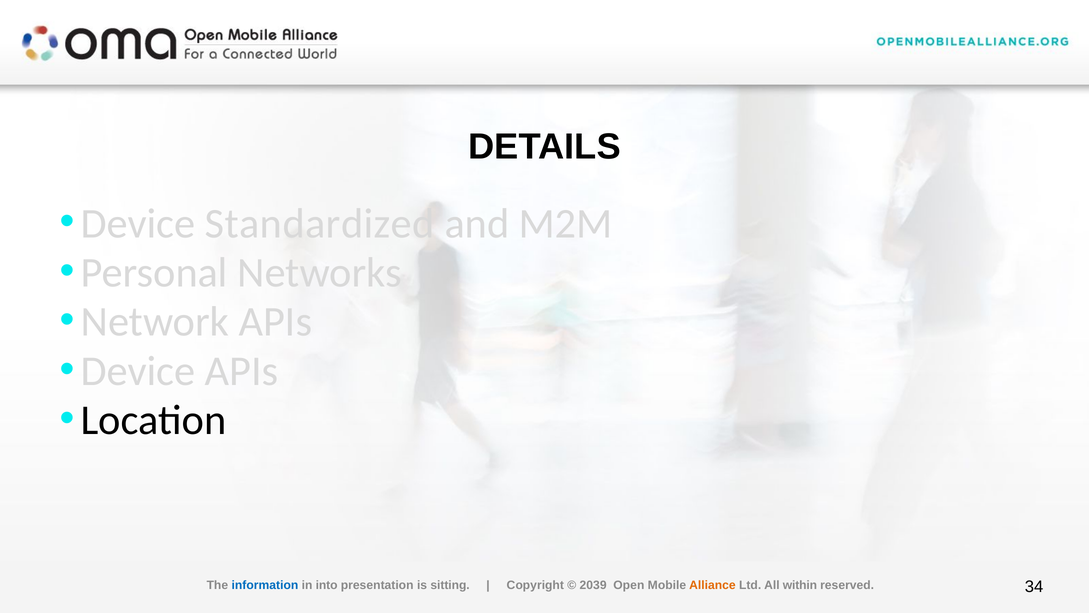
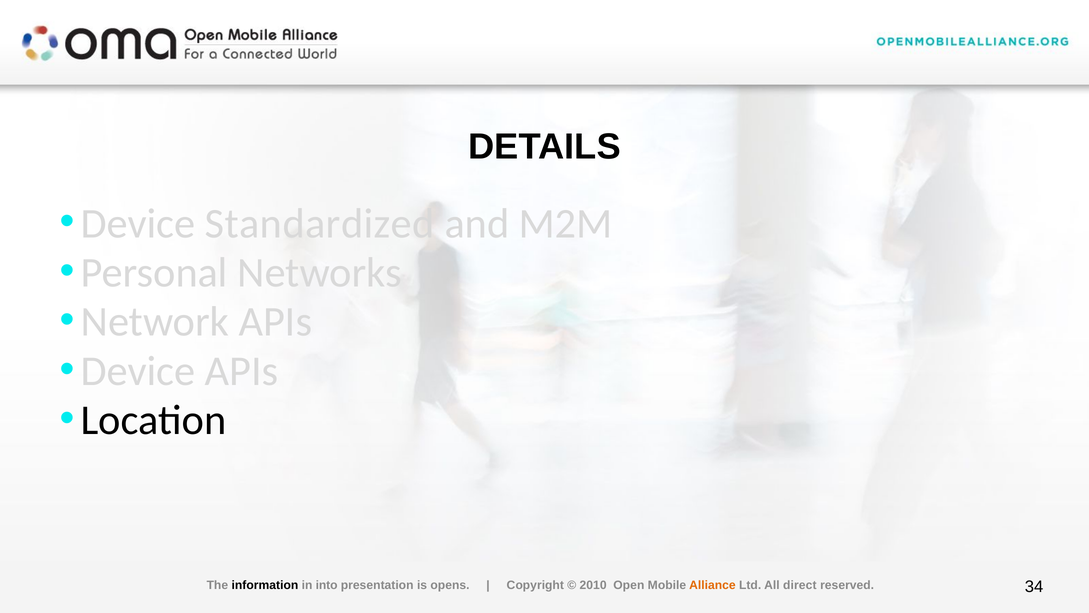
information colour: blue -> black (265, 585)
sitting: sitting -> opens (450, 585)
2039: 2039 -> 2010 (593, 585)
within: within -> direct (800, 585)
